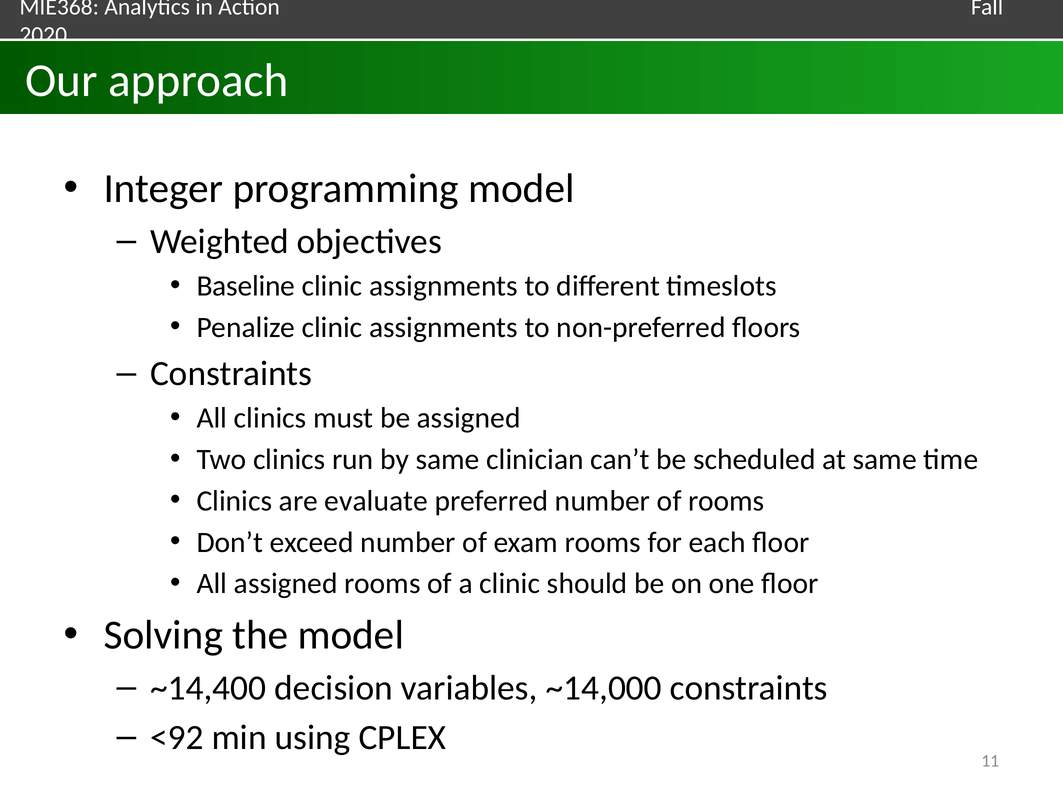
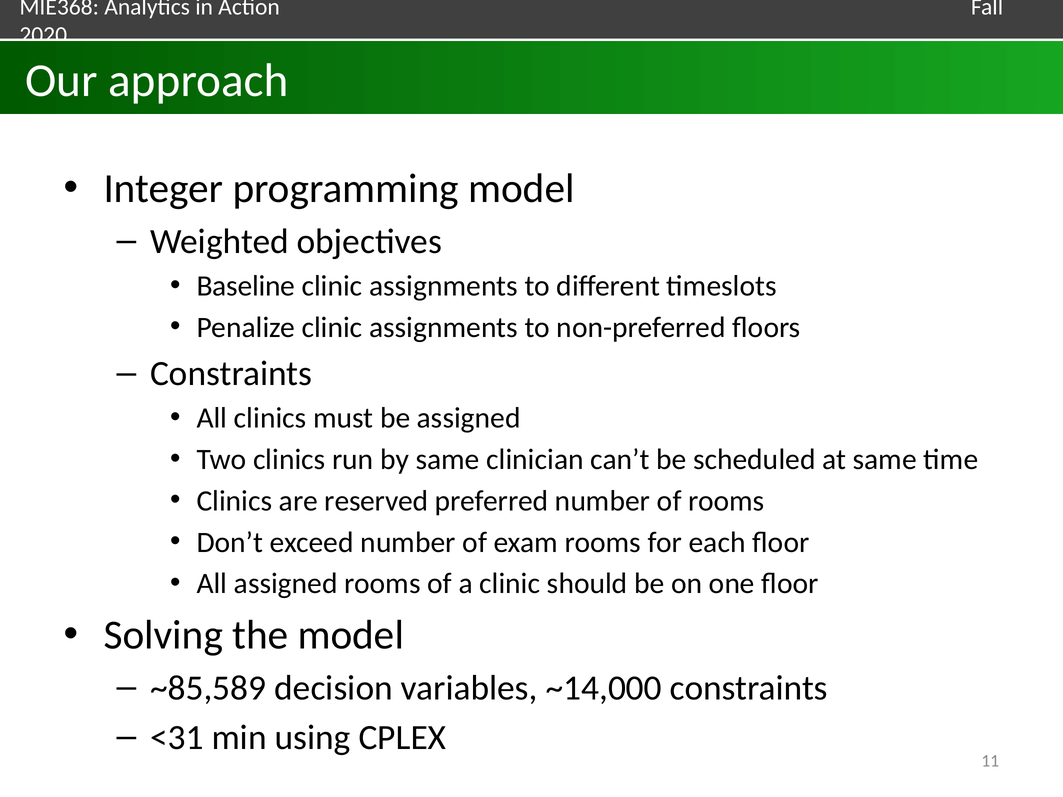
evaluate: evaluate -> reserved (376, 501)
~14,400: ~14,400 -> ~85,589 (208, 688)
<92: <92 -> <31 (177, 738)
